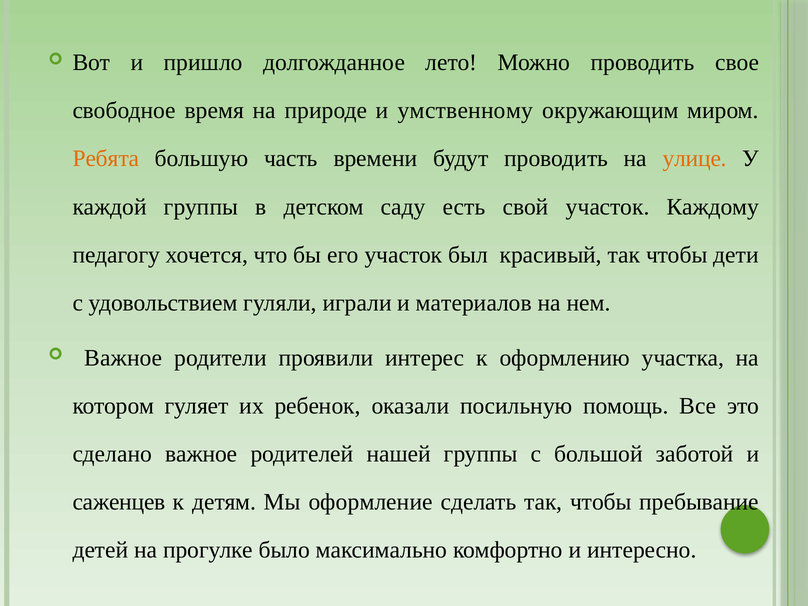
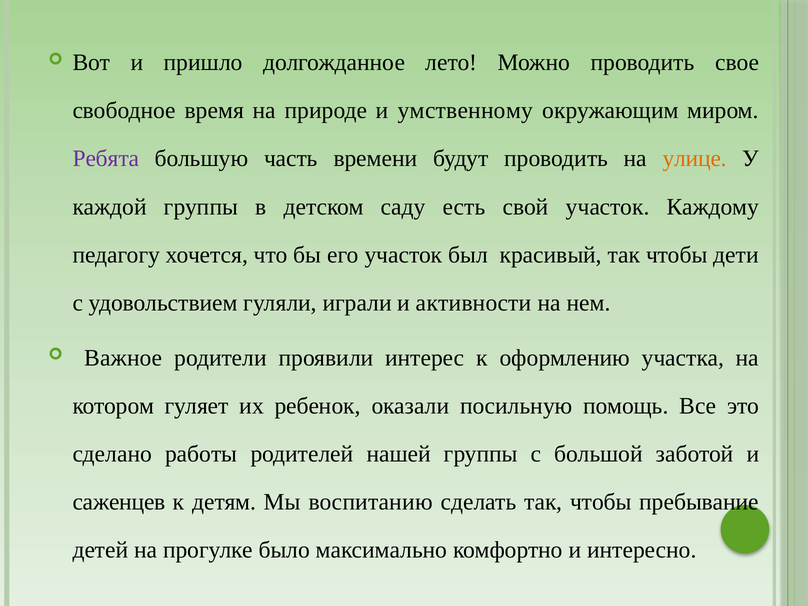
Ребята colour: orange -> purple (106, 159)
материалов: материалов -> активности (474, 303)
сделано важное: важное -> работы (201, 454)
оформление: оформление -> воспитанию (371, 502)
